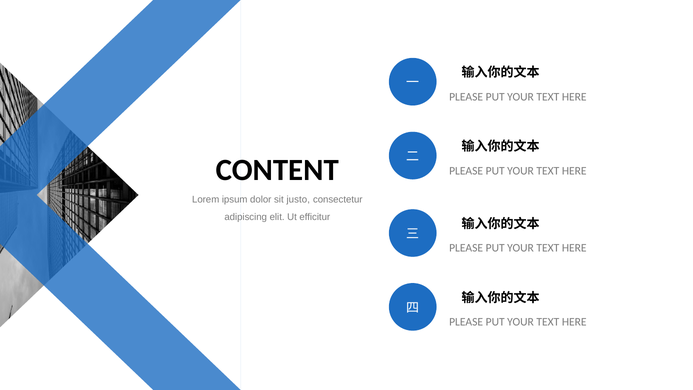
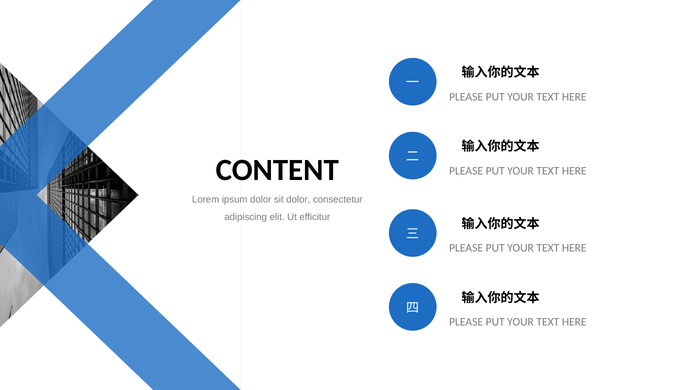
sit justo: justo -> dolor (298, 199)
